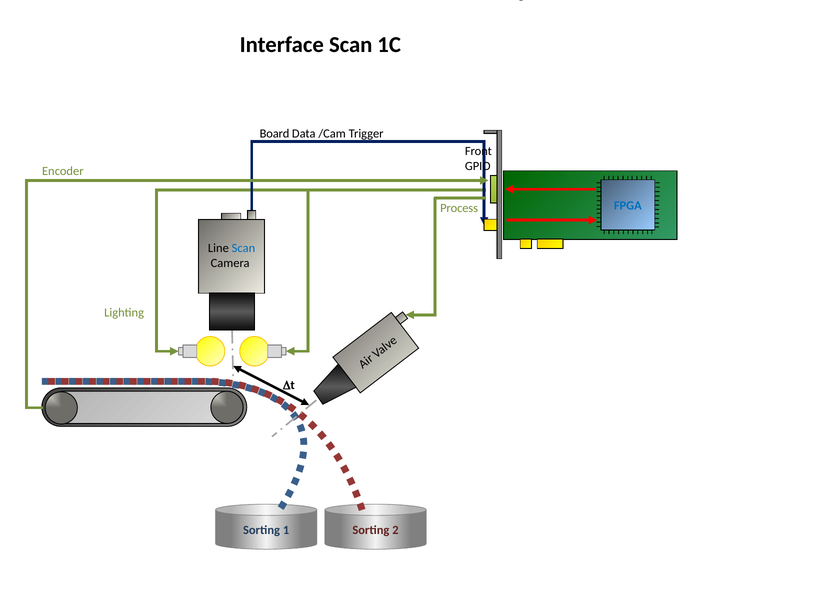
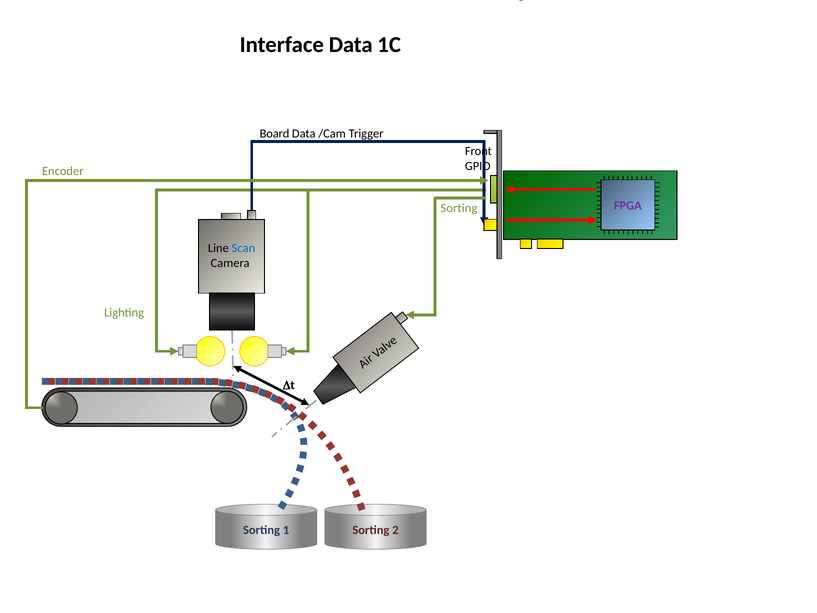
Interface Scan: Scan -> Data (351, 45)
FPGA colour: blue -> purple (628, 206)
Process: Process -> Sorting (459, 208)
